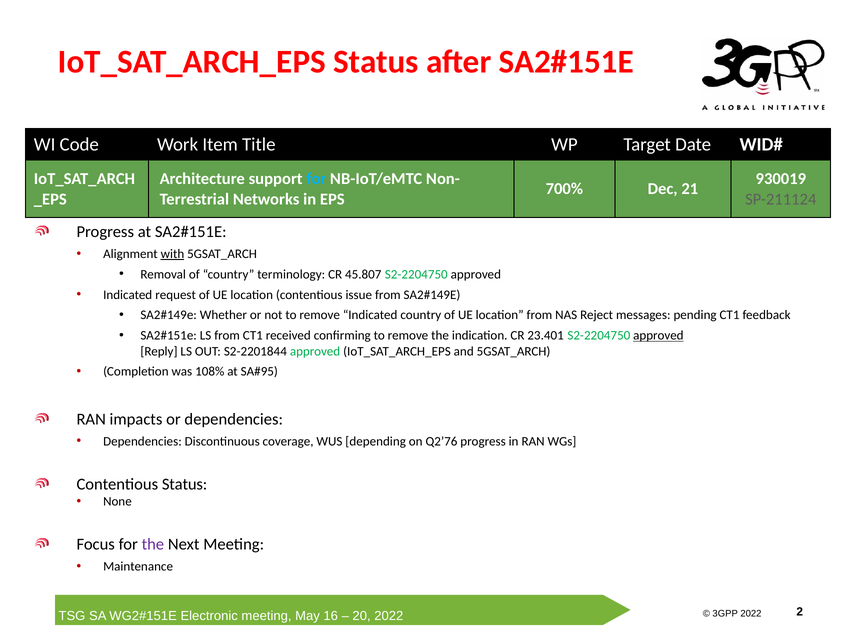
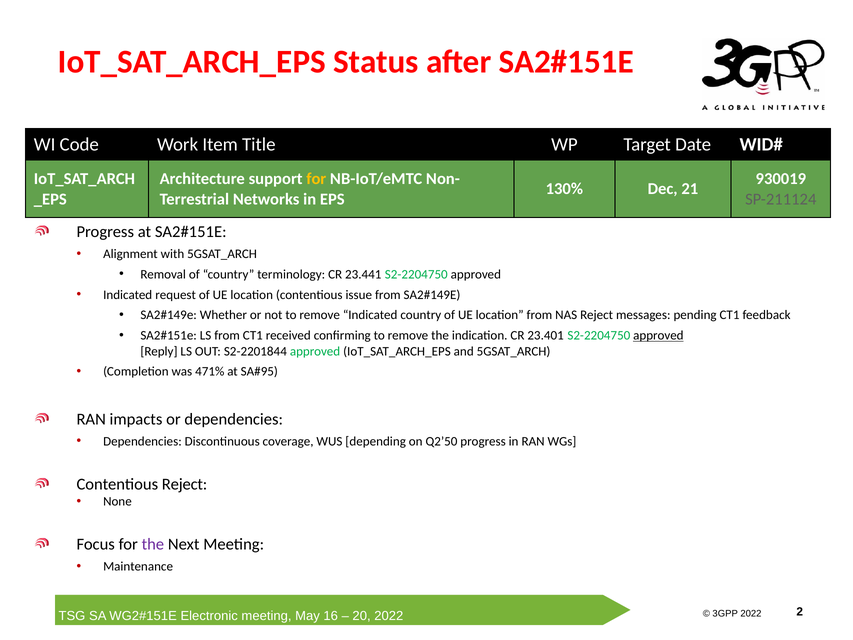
for colour: light blue -> yellow (316, 179)
700%: 700% -> 130% (564, 189)
with underline: present -> none (172, 254)
45.807: 45.807 -> 23.441 (363, 274)
108%: 108% -> 471% (210, 371)
Q2’76: Q2’76 -> Q2’50 (442, 441)
Contentious Status: Status -> Reject (185, 484)
